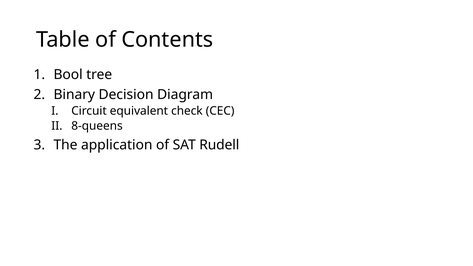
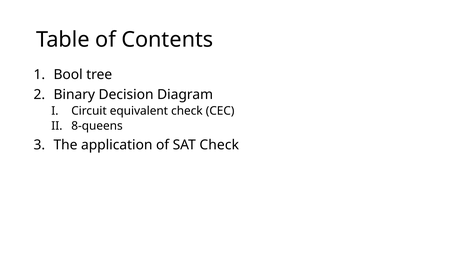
SAT Rudell: Rudell -> Check (219, 145)
